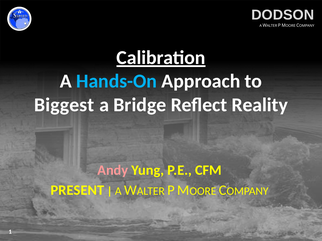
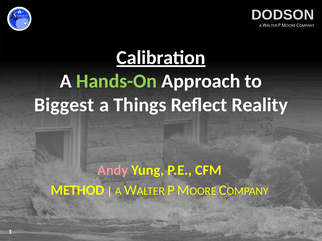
Hands-On colour: light blue -> light green (117, 81)
Bridge: Bridge -> Things (140, 105)
PRESENT: PRESENT -> METHOD (78, 191)
